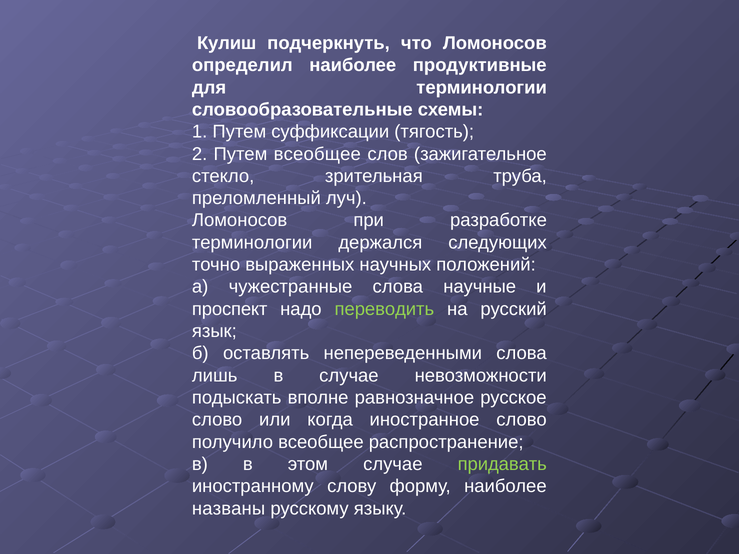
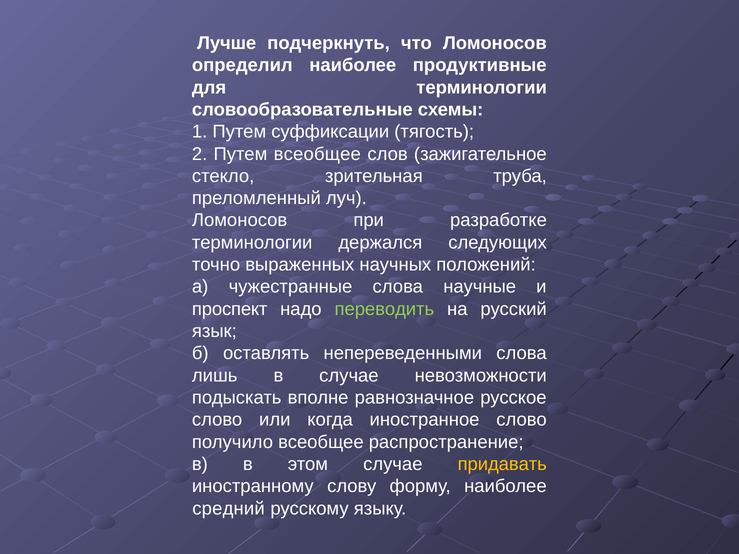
Кулиш: Кулиш -> Лучше (227, 43)
придавать colour: light green -> yellow (502, 464)
названы: названы -> средний (229, 509)
